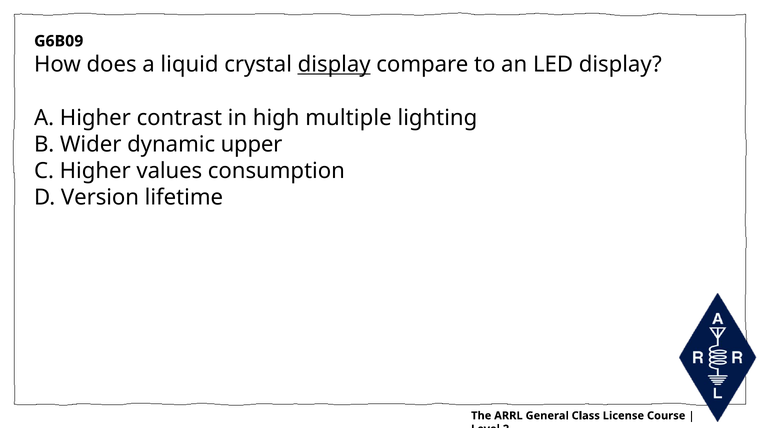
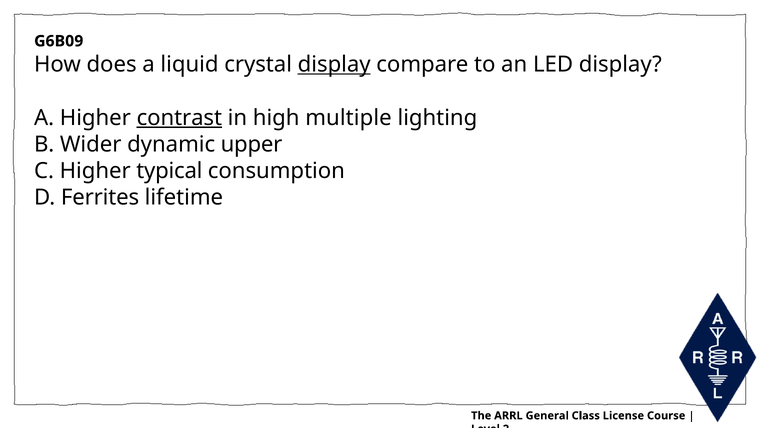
contrast underline: none -> present (179, 118)
values: values -> typical (169, 171)
Version: Version -> Ferrites (100, 197)
